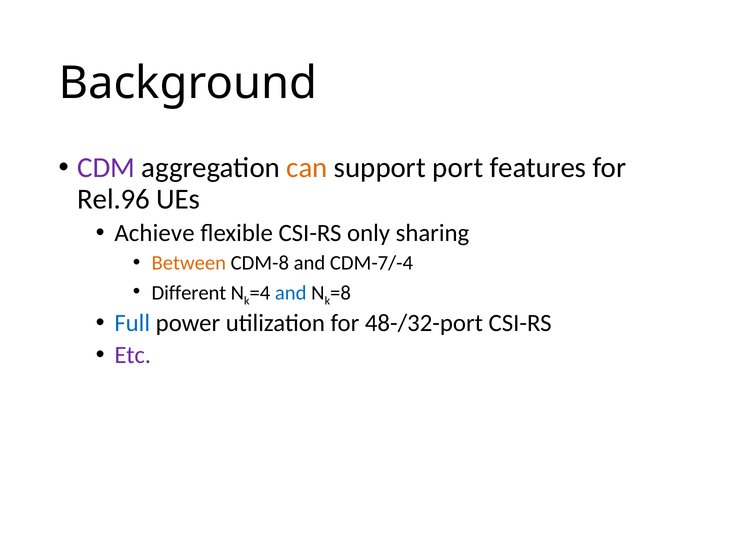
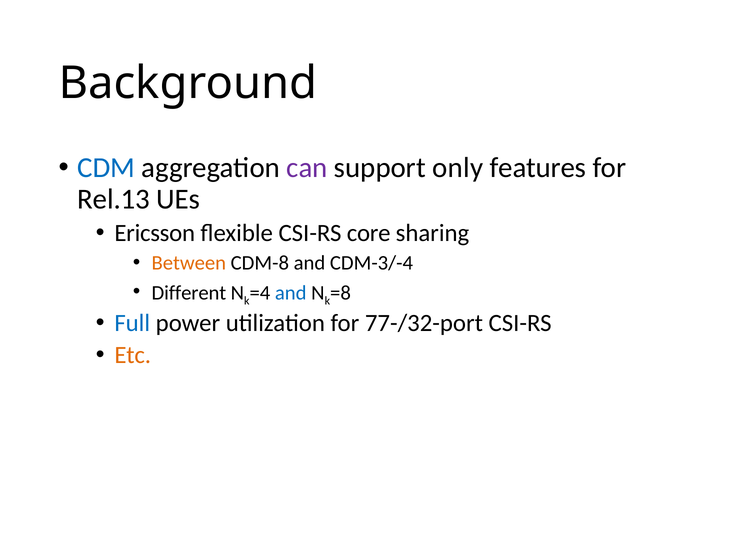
CDM colour: purple -> blue (106, 168)
can colour: orange -> purple (307, 168)
port: port -> only (458, 168)
Rel.96: Rel.96 -> Rel.13 (114, 199)
Achieve: Achieve -> Ericsson (155, 233)
only: only -> core (369, 233)
CDM-7/-4: CDM-7/-4 -> CDM-3/-4 (371, 263)
48-/32-port: 48-/32-port -> 77-/32-port (424, 323)
Etc colour: purple -> orange (133, 355)
